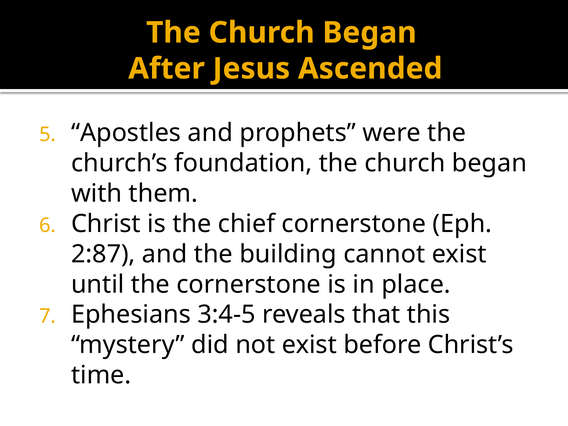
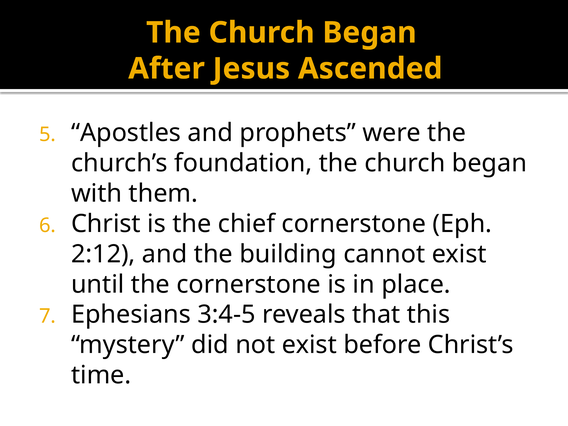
2:87: 2:87 -> 2:12 (103, 254)
